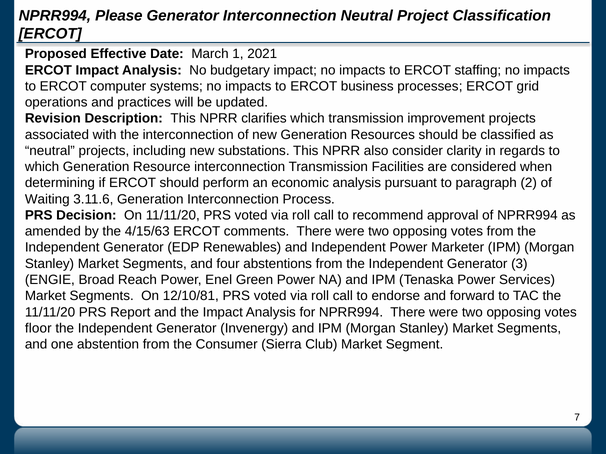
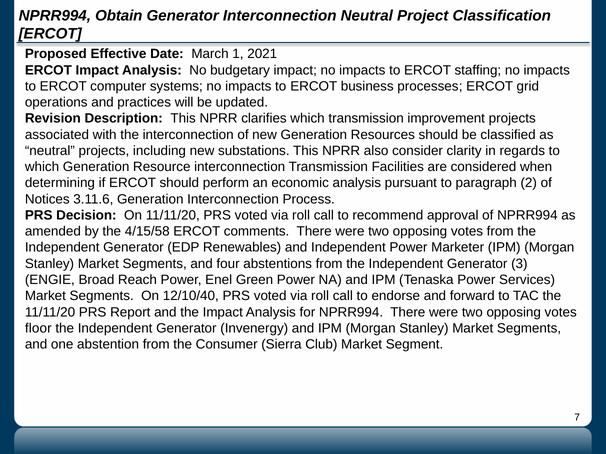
Please: Please -> Obtain (119, 16)
Waiting: Waiting -> Notices (47, 199)
4/15/63: 4/15/63 -> 4/15/58 (147, 232)
12/10/81: 12/10/81 -> 12/10/40 (191, 296)
